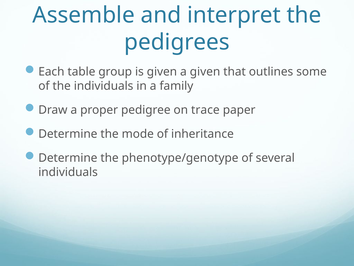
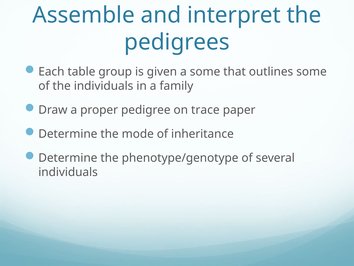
a given: given -> some (205, 72)
